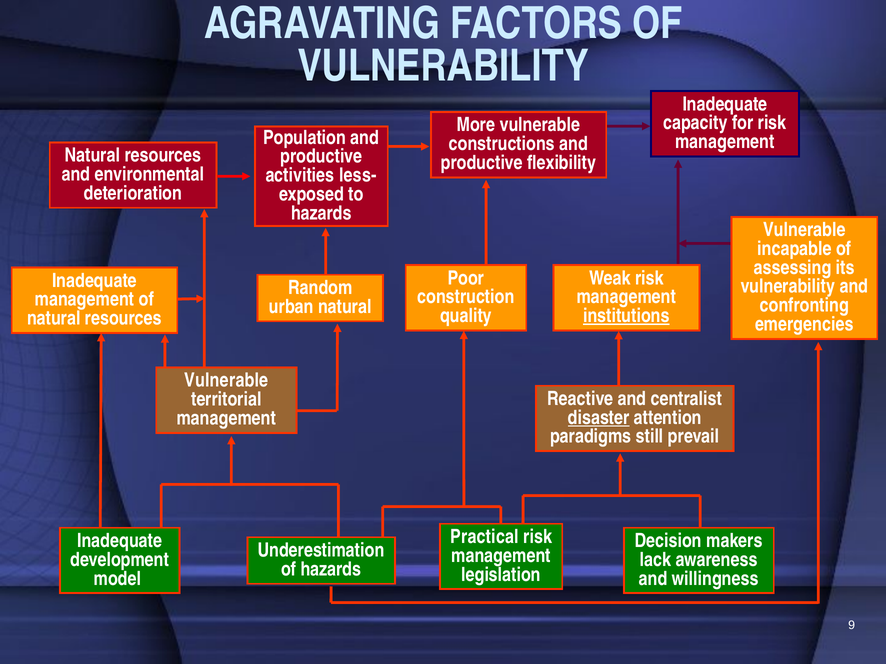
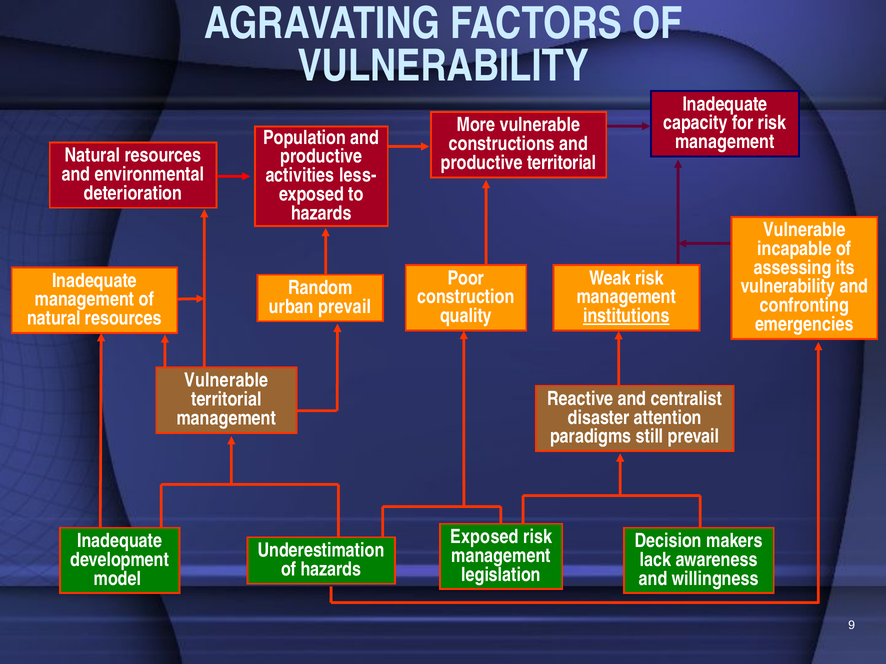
productive flexibility: flexibility -> territorial (562, 163)
urban natural: natural -> prevail (345, 307)
disaster underline: present -> none (599, 418)
Practical: Practical -> Exposed (484, 537)
